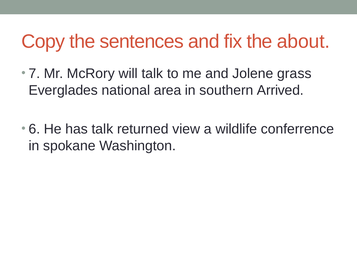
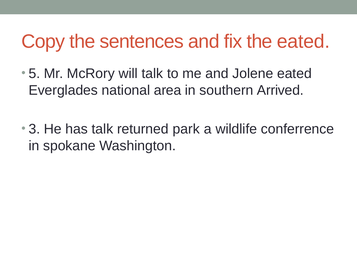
the about: about -> eated (303, 42)
7: 7 -> 5 (34, 74)
Jolene grass: grass -> eated (294, 74)
6: 6 -> 3 (34, 129)
view: view -> park (186, 129)
